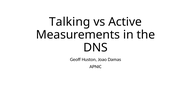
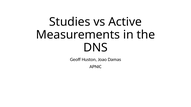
Talking: Talking -> Studies (70, 22)
